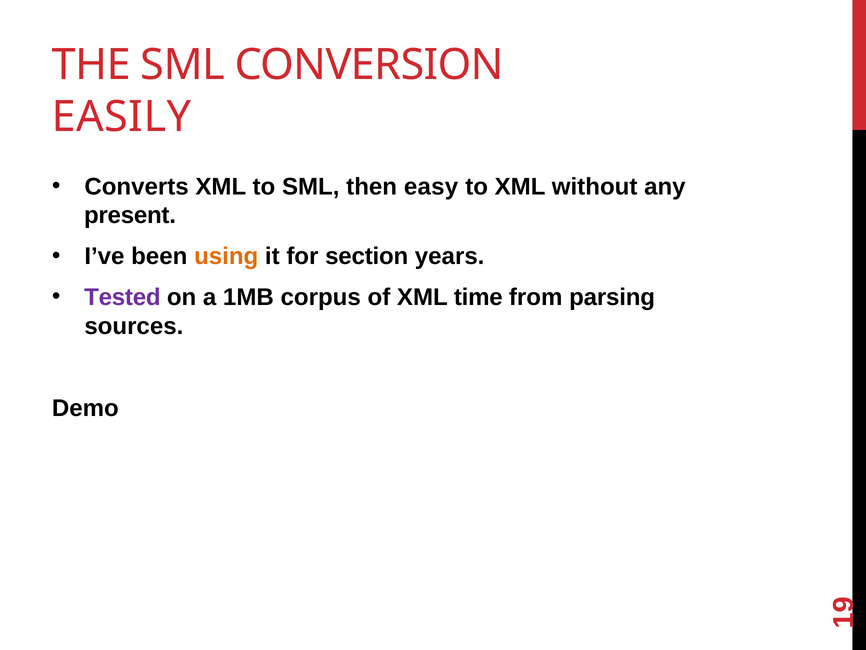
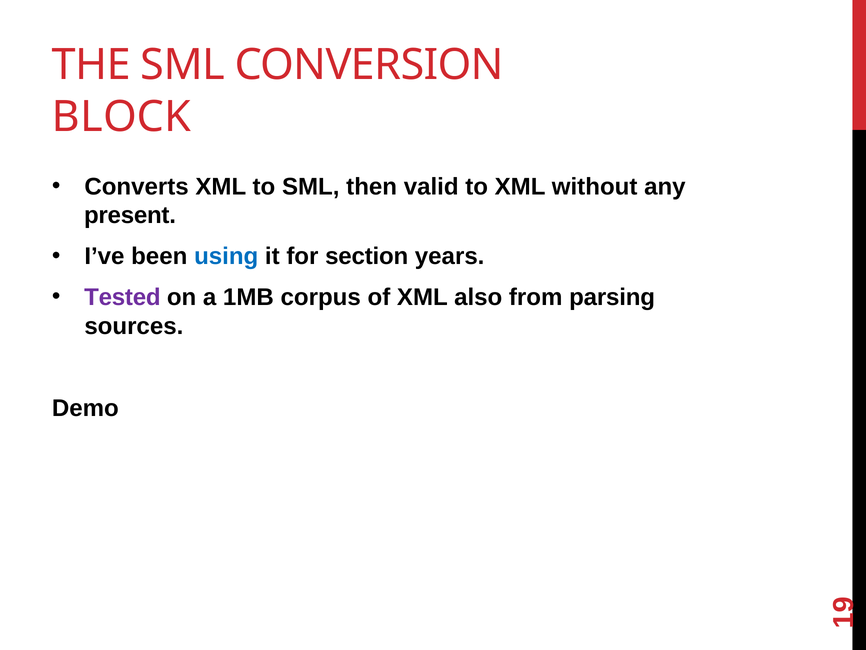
EASILY: EASILY -> BLOCK (122, 117)
easy: easy -> valid (431, 186)
using colour: orange -> blue (226, 256)
time: time -> also (478, 297)
